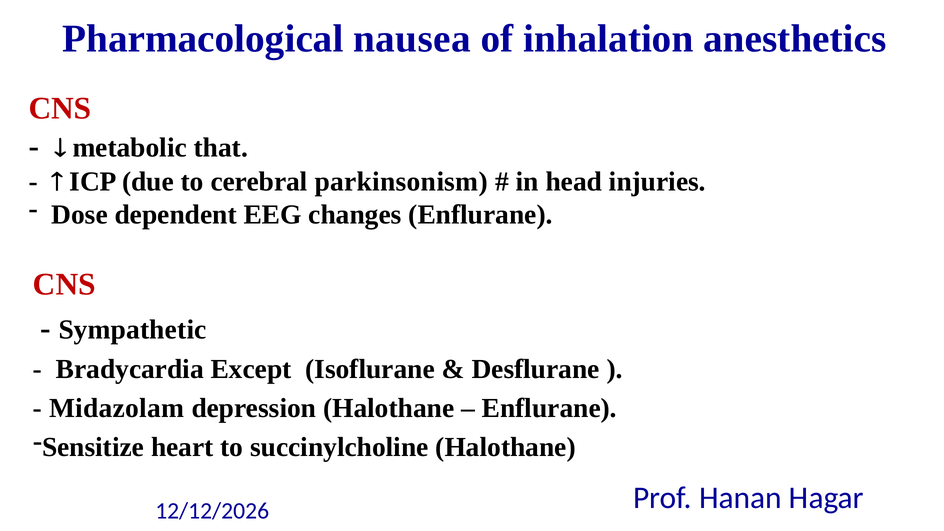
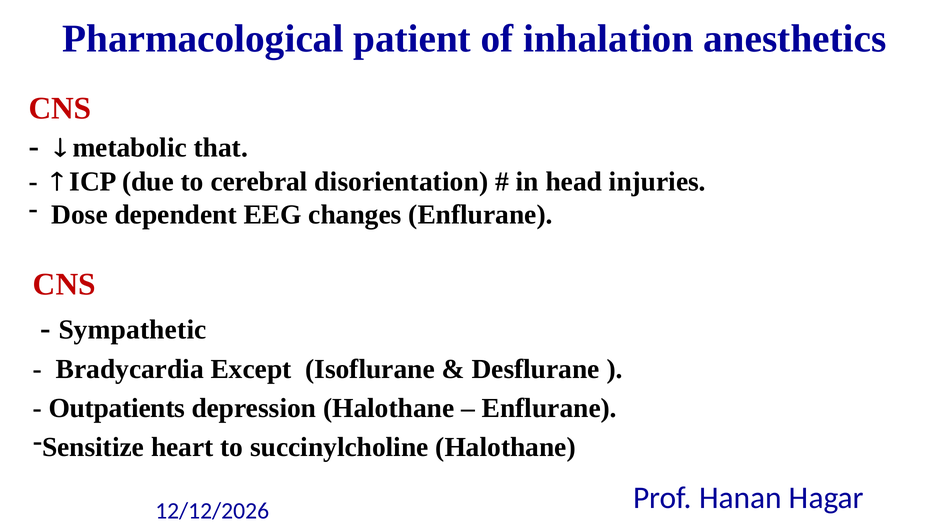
nausea: nausea -> patient (412, 39)
parkinsonism: parkinsonism -> disorientation (401, 181)
Midazolam: Midazolam -> Outpatients (117, 408)
